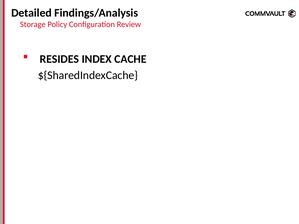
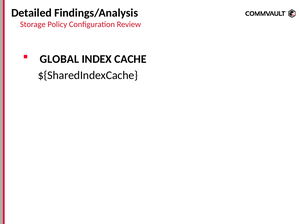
RESIDES: RESIDES -> GLOBAL (59, 59)
